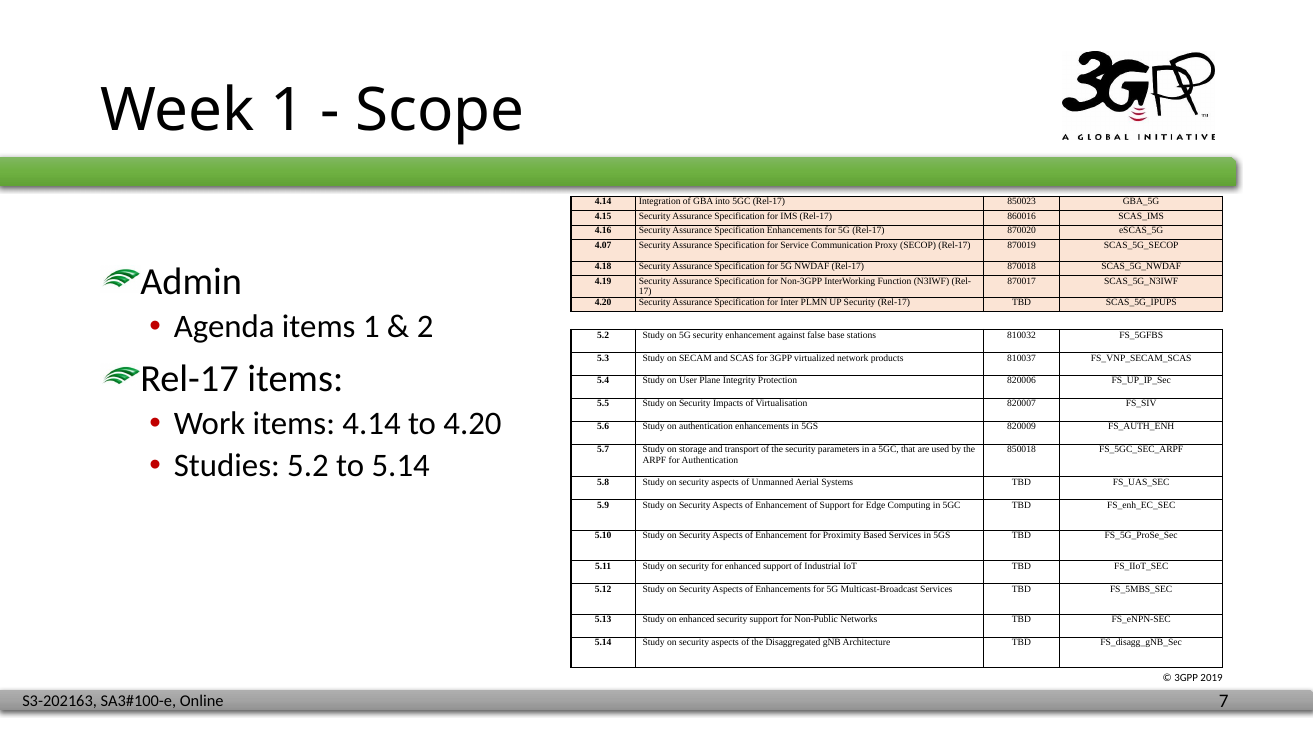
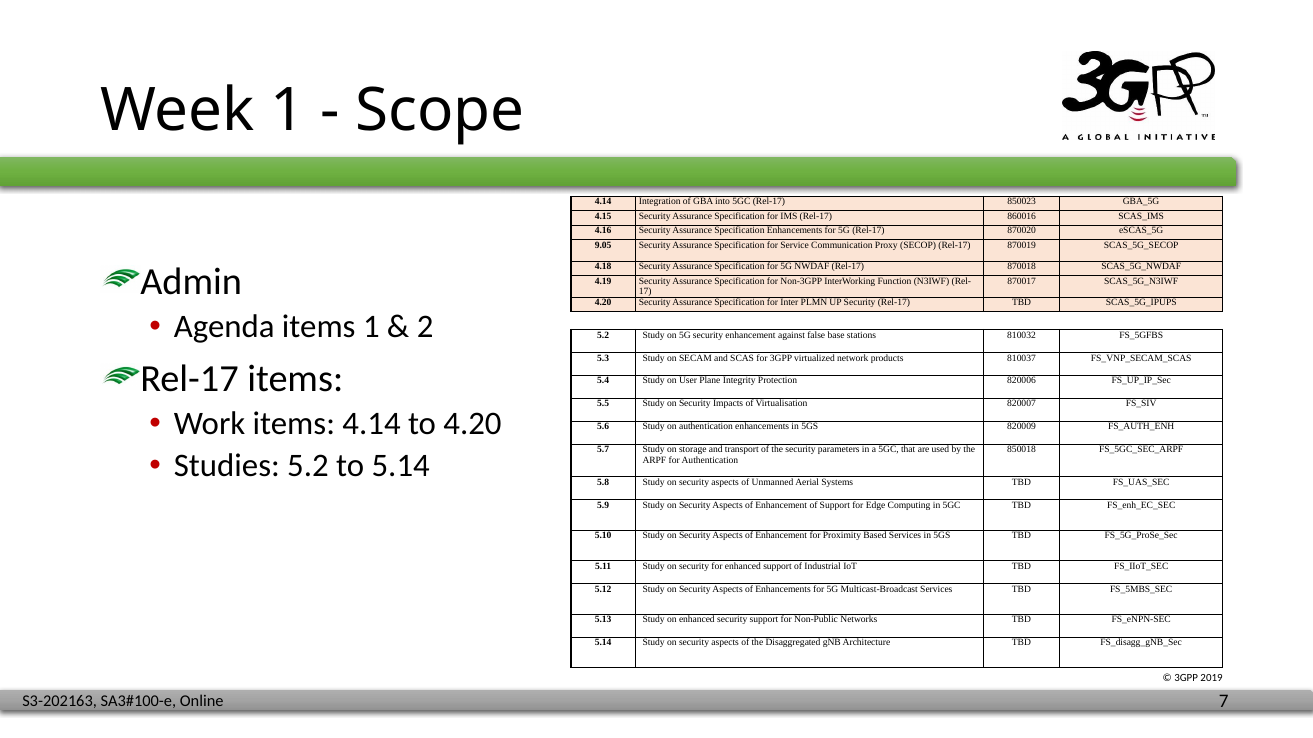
4.07: 4.07 -> 9.05 (603, 245)
